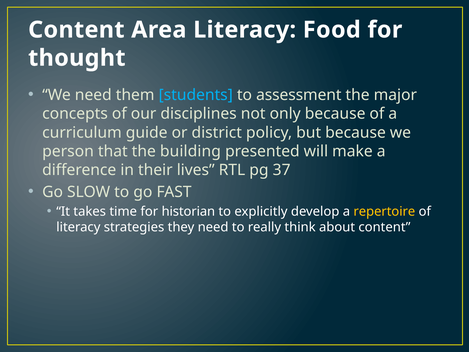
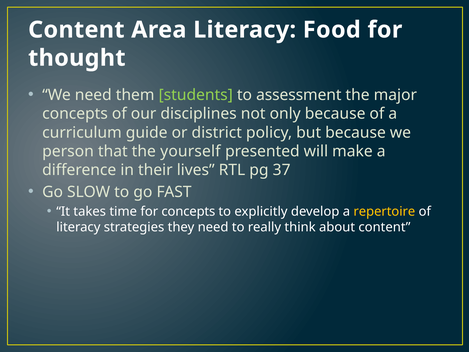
students colour: light blue -> light green (196, 95)
building: building -> yourself (190, 151)
for historian: historian -> concepts (188, 211)
